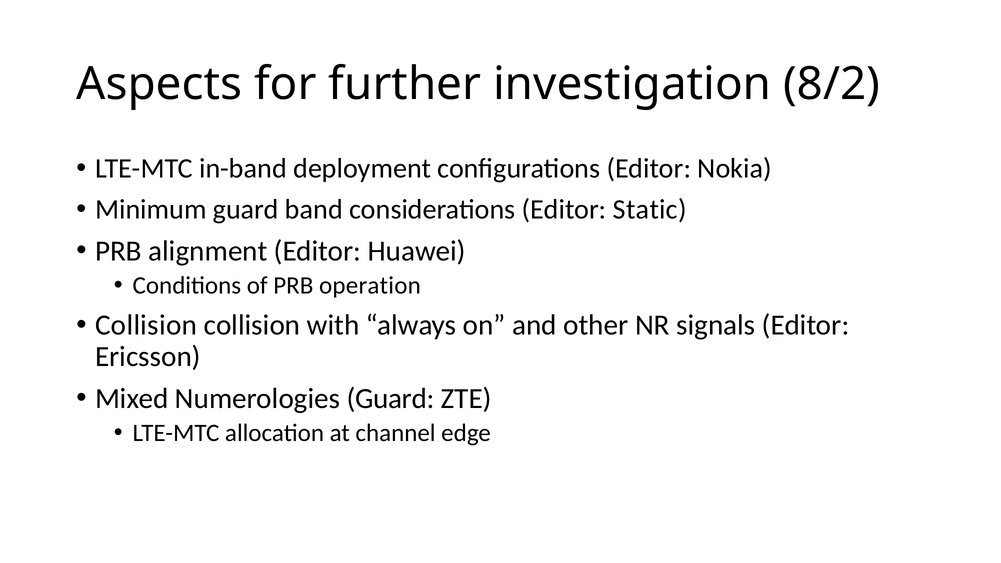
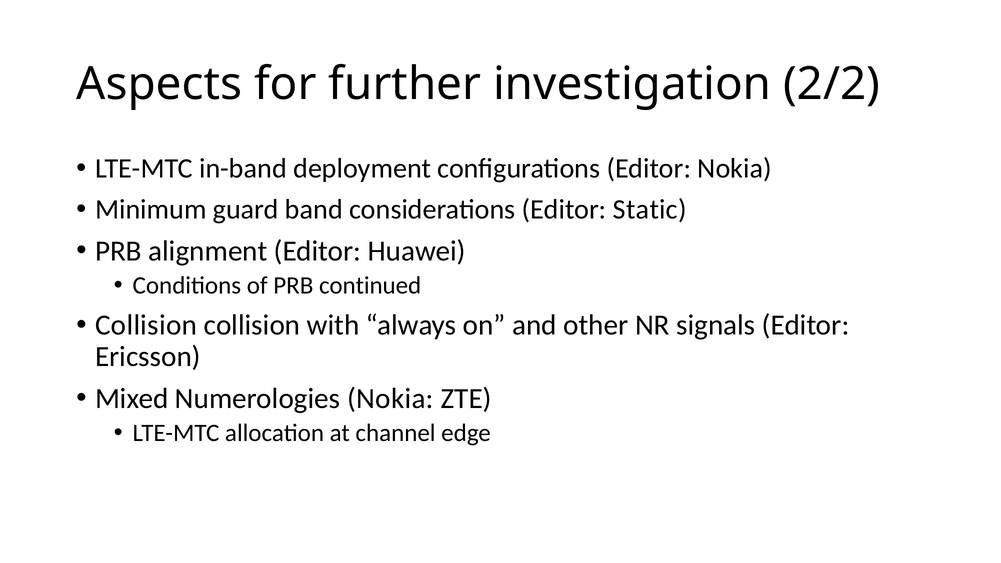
8/2: 8/2 -> 2/2 (832, 84)
operation: operation -> continued (370, 285)
Numerologies Guard: Guard -> Nokia (390, 398)
